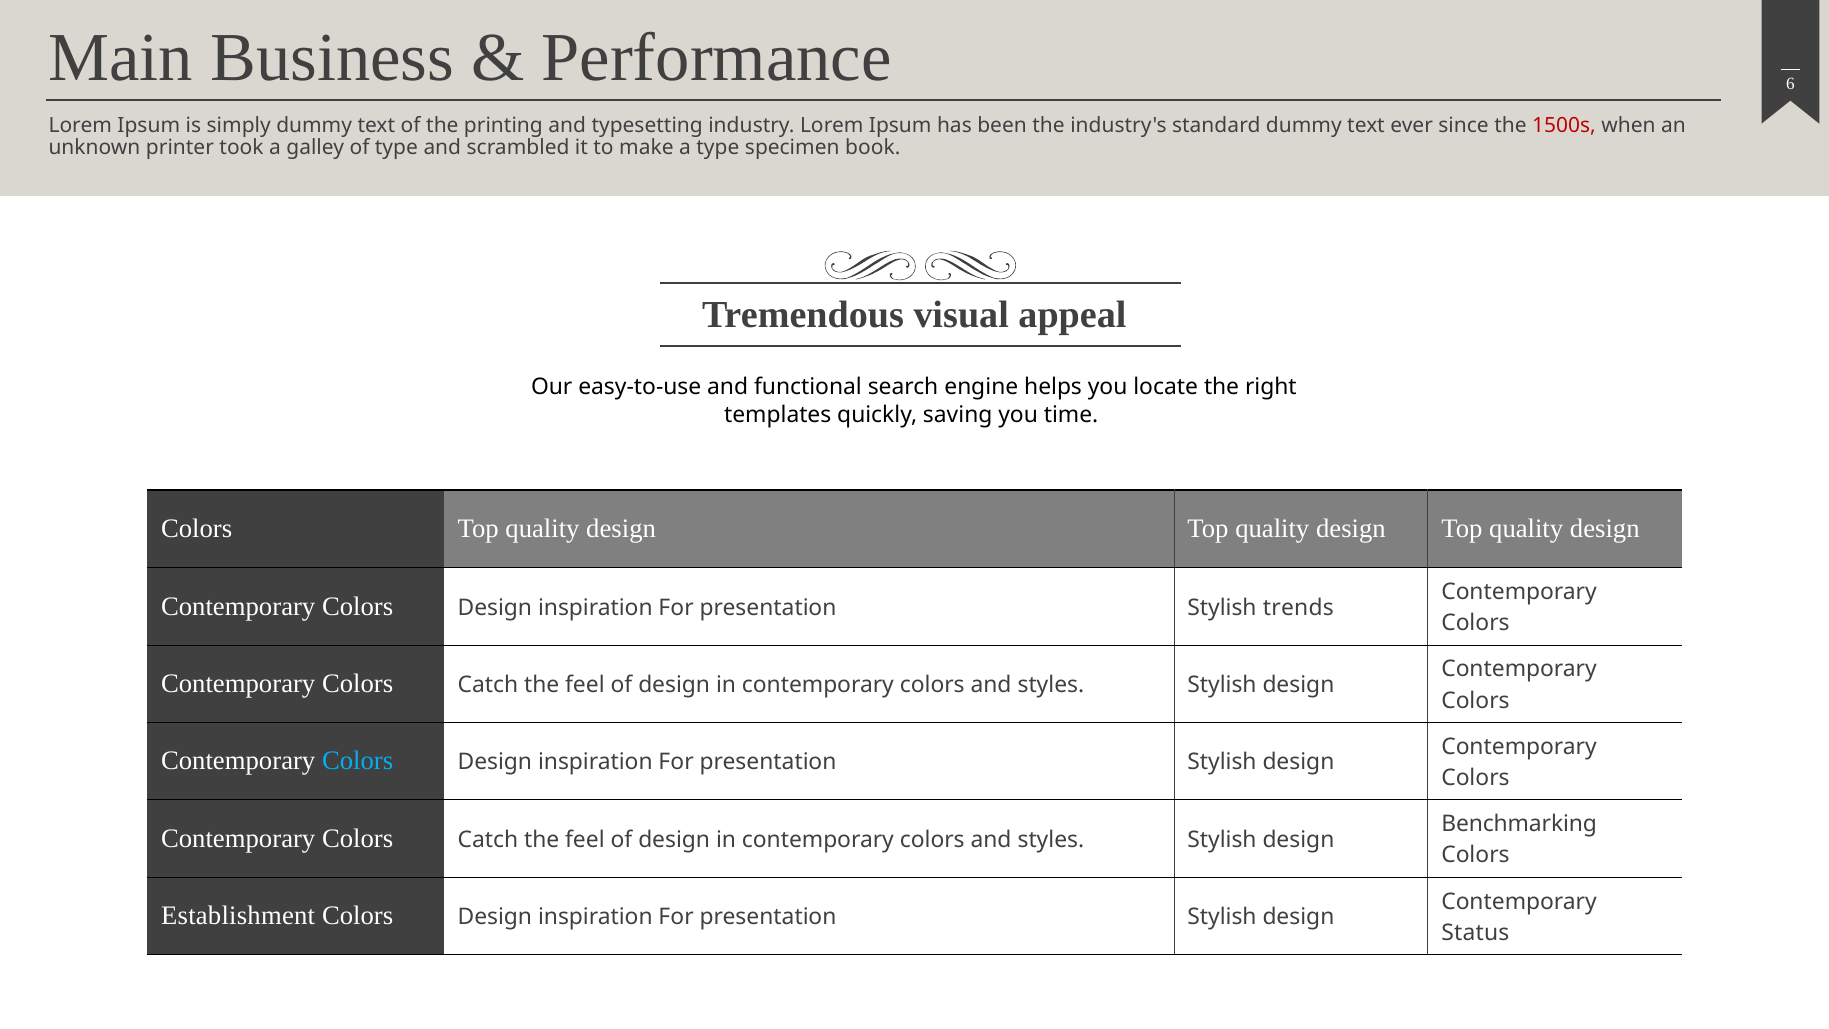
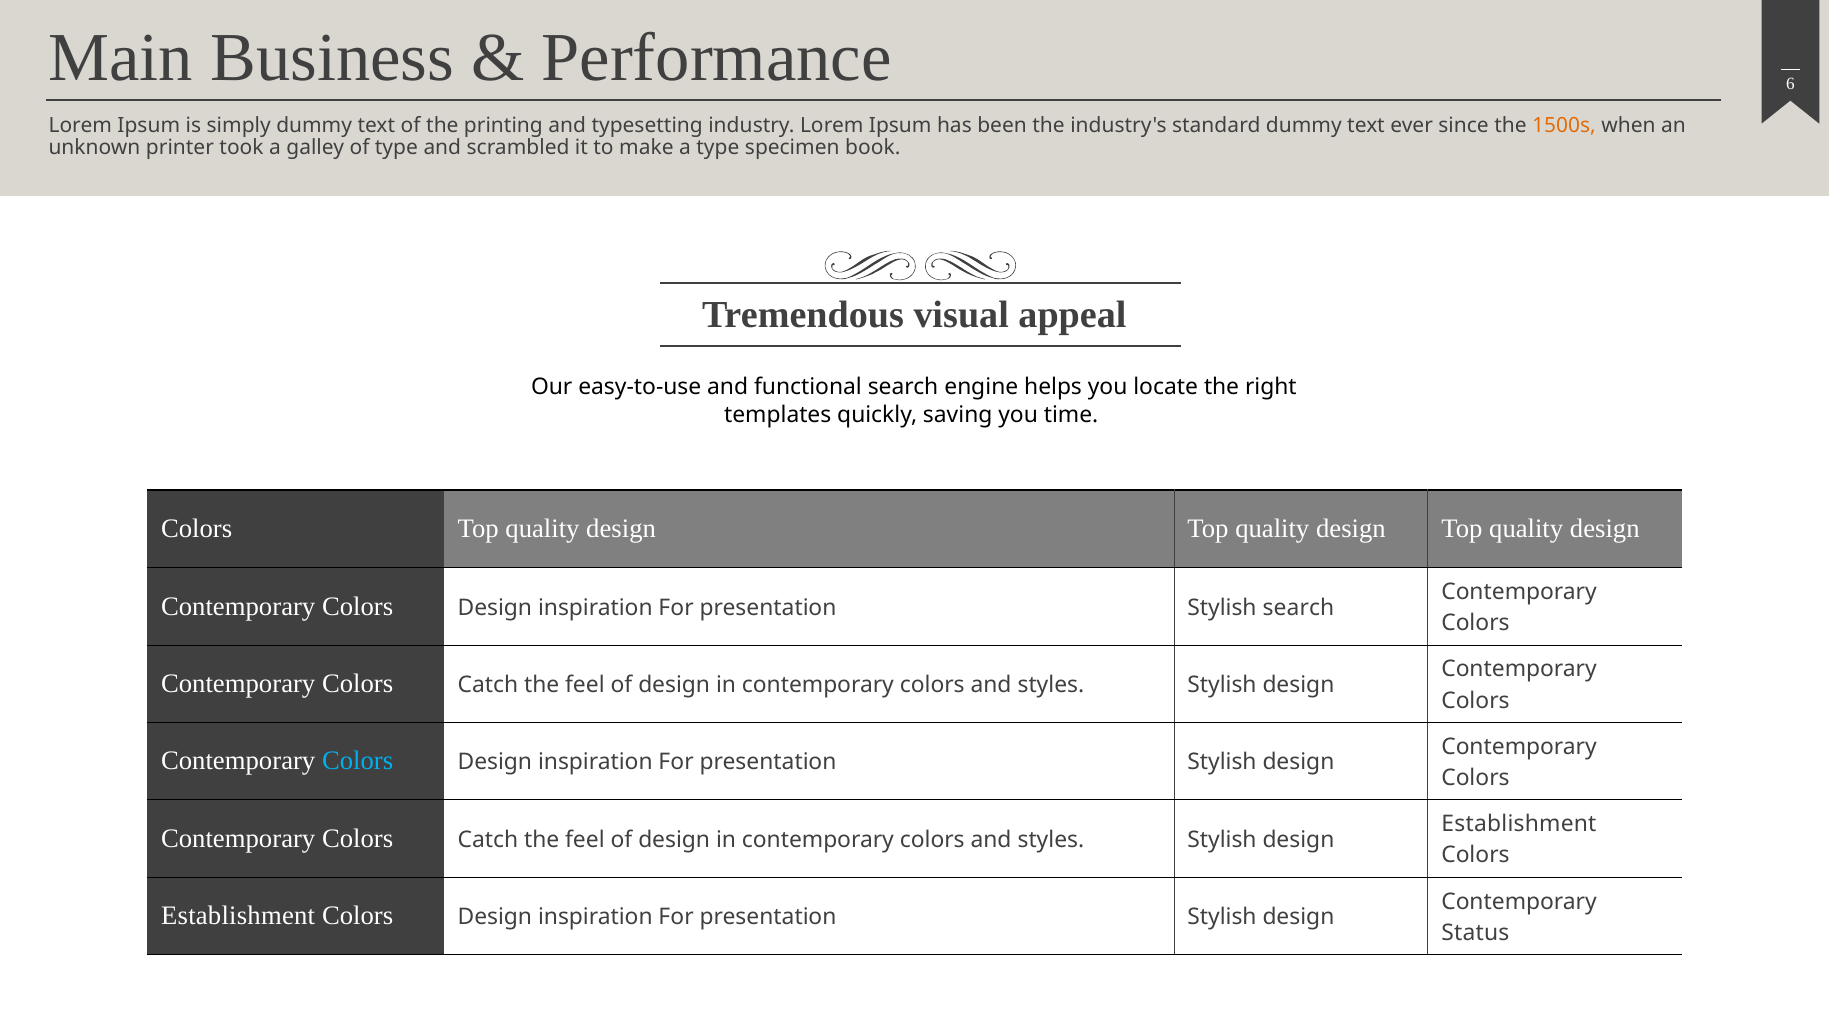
1500s colour: red -> orange (1564, 125)
Stylish trends: trends -> search (1298, 608)
Benchmarking: Benchmarking -> Establishment (1519, 824)
